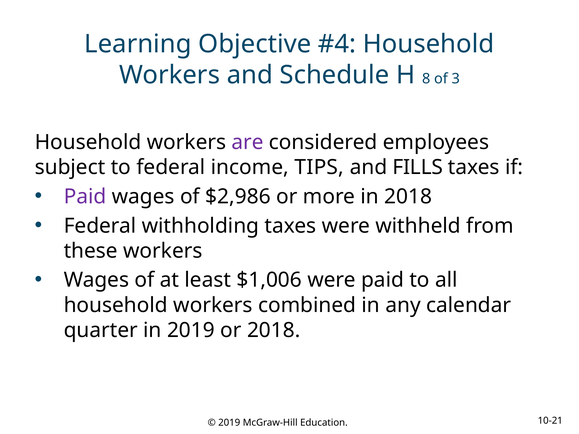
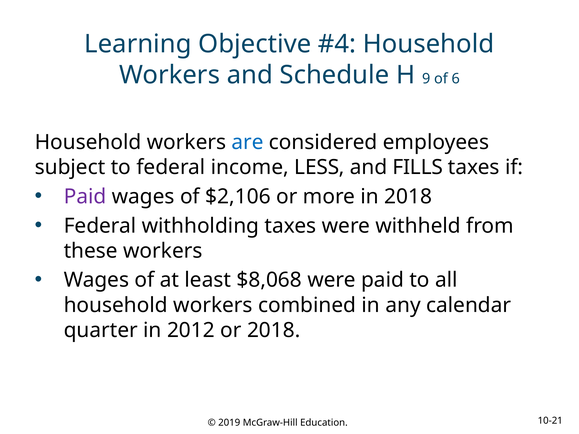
8: 8 -> 9 (426, 79)
3: 3 -> 6 (456, 79)
are colour: purple -> blue (248, 142)
TIPS: TIPS -> LESS (319, 167)
$2,986: $2,986 -> $2,106 (238, 197)
$1,006: $1,006 -> $8,068 (269, 280)
in 2019: 2019 -> 2012 (191, 330)
